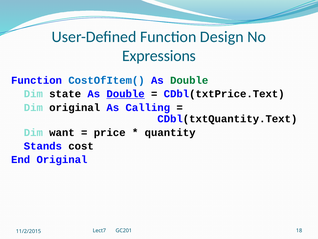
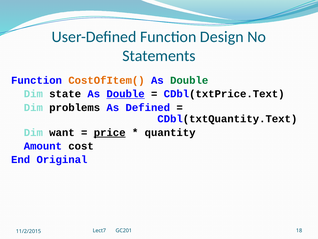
Expressions: Expressions -> Statements (159, 56)
CostOfItem( colour: blue -> orange (106, 80)
Dim original: original -> problems (75, 107)
Calling: Calling -> Defined (148, 107)
price underline: none -> present (110, 132)
Stands: Stands -> Amount (43, 146)
